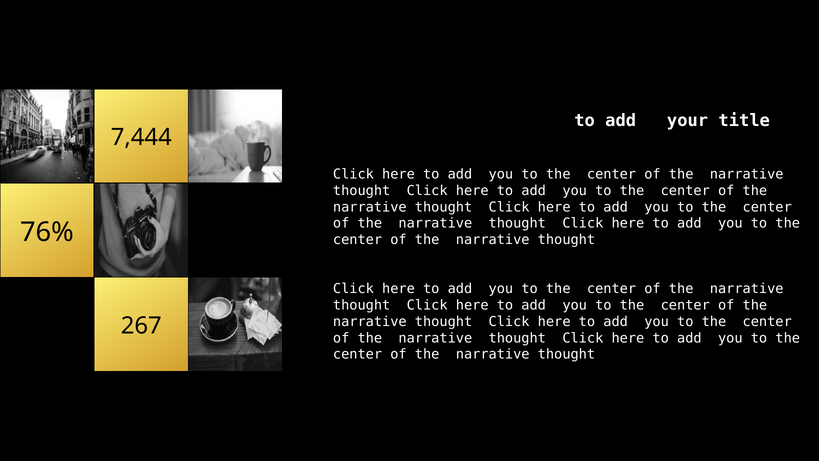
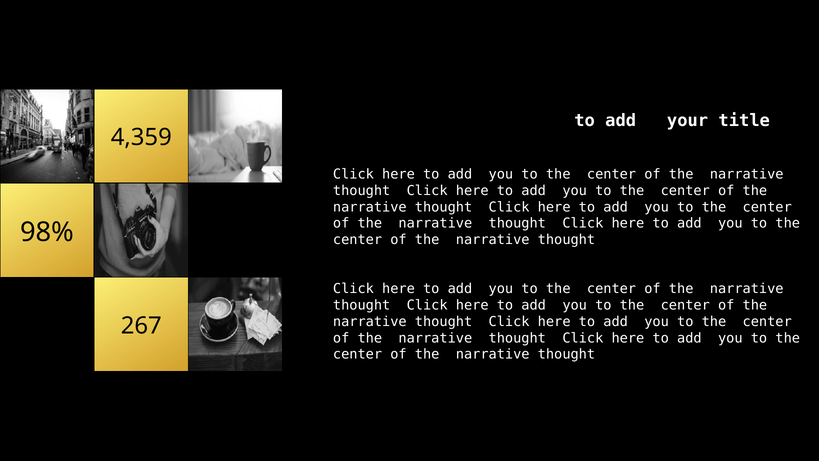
7,444: 7,444 -> 4,359 (141, 137)
76%: 76% -> 98% (47, 232)
